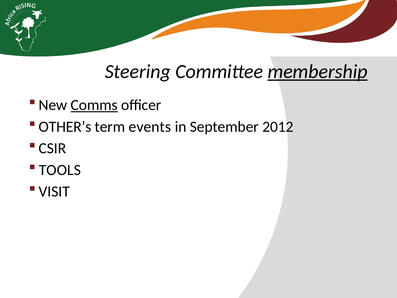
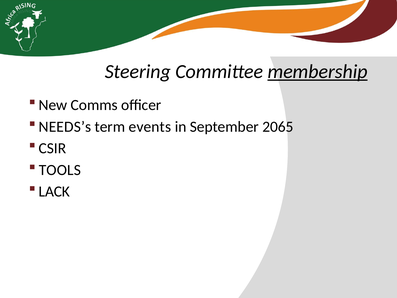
Comms underline: present -> none (94, 105)
OTHER’s: OTHER’s -> NEEDS’s (65, 127)
2012: 2012 -> 2065 (278, 127)
VISIT: VISIT -> LACK (54, 191)
